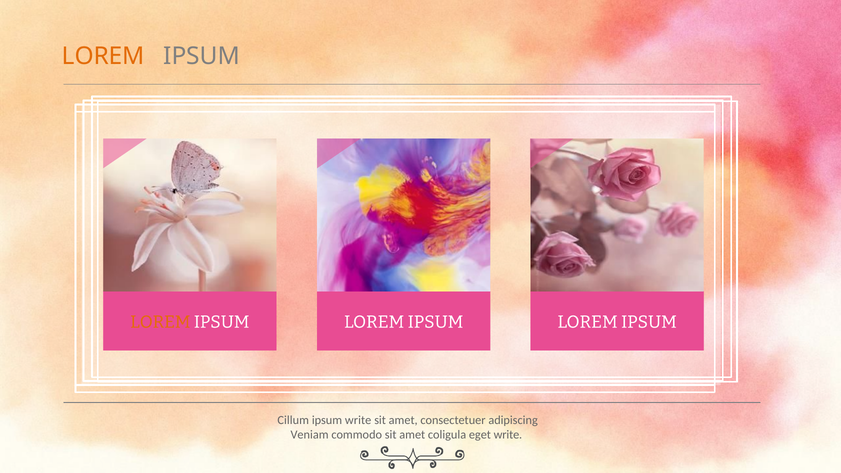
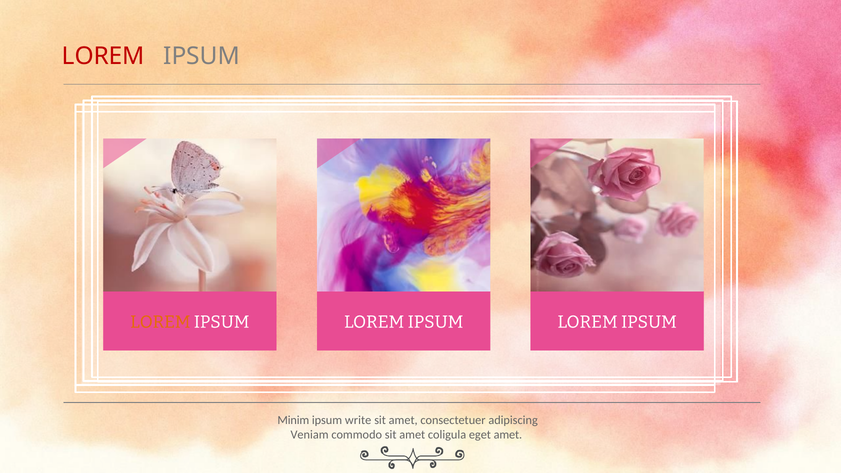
LOREM colour: orange -> red (103, 56)
Cillum: Cillum -> Minim (293, 420)
eget write: write -> amet (508, 435)
